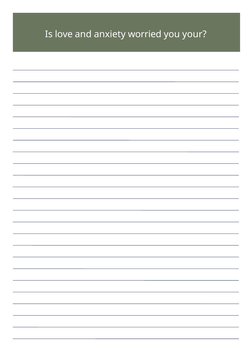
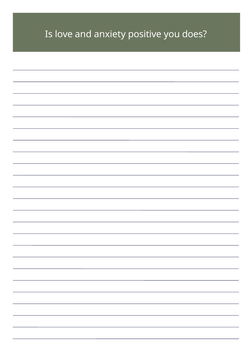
worried: worried -> positive (145, 34)
your: your -> does (194, 34)
